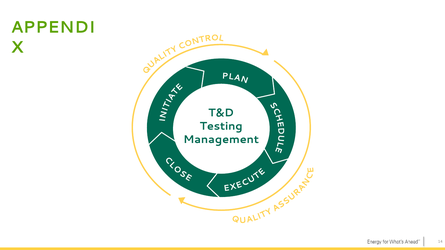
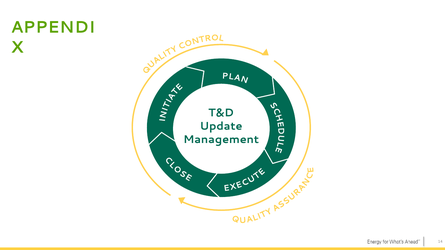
Testing: Testing -> Update (221, 126)
